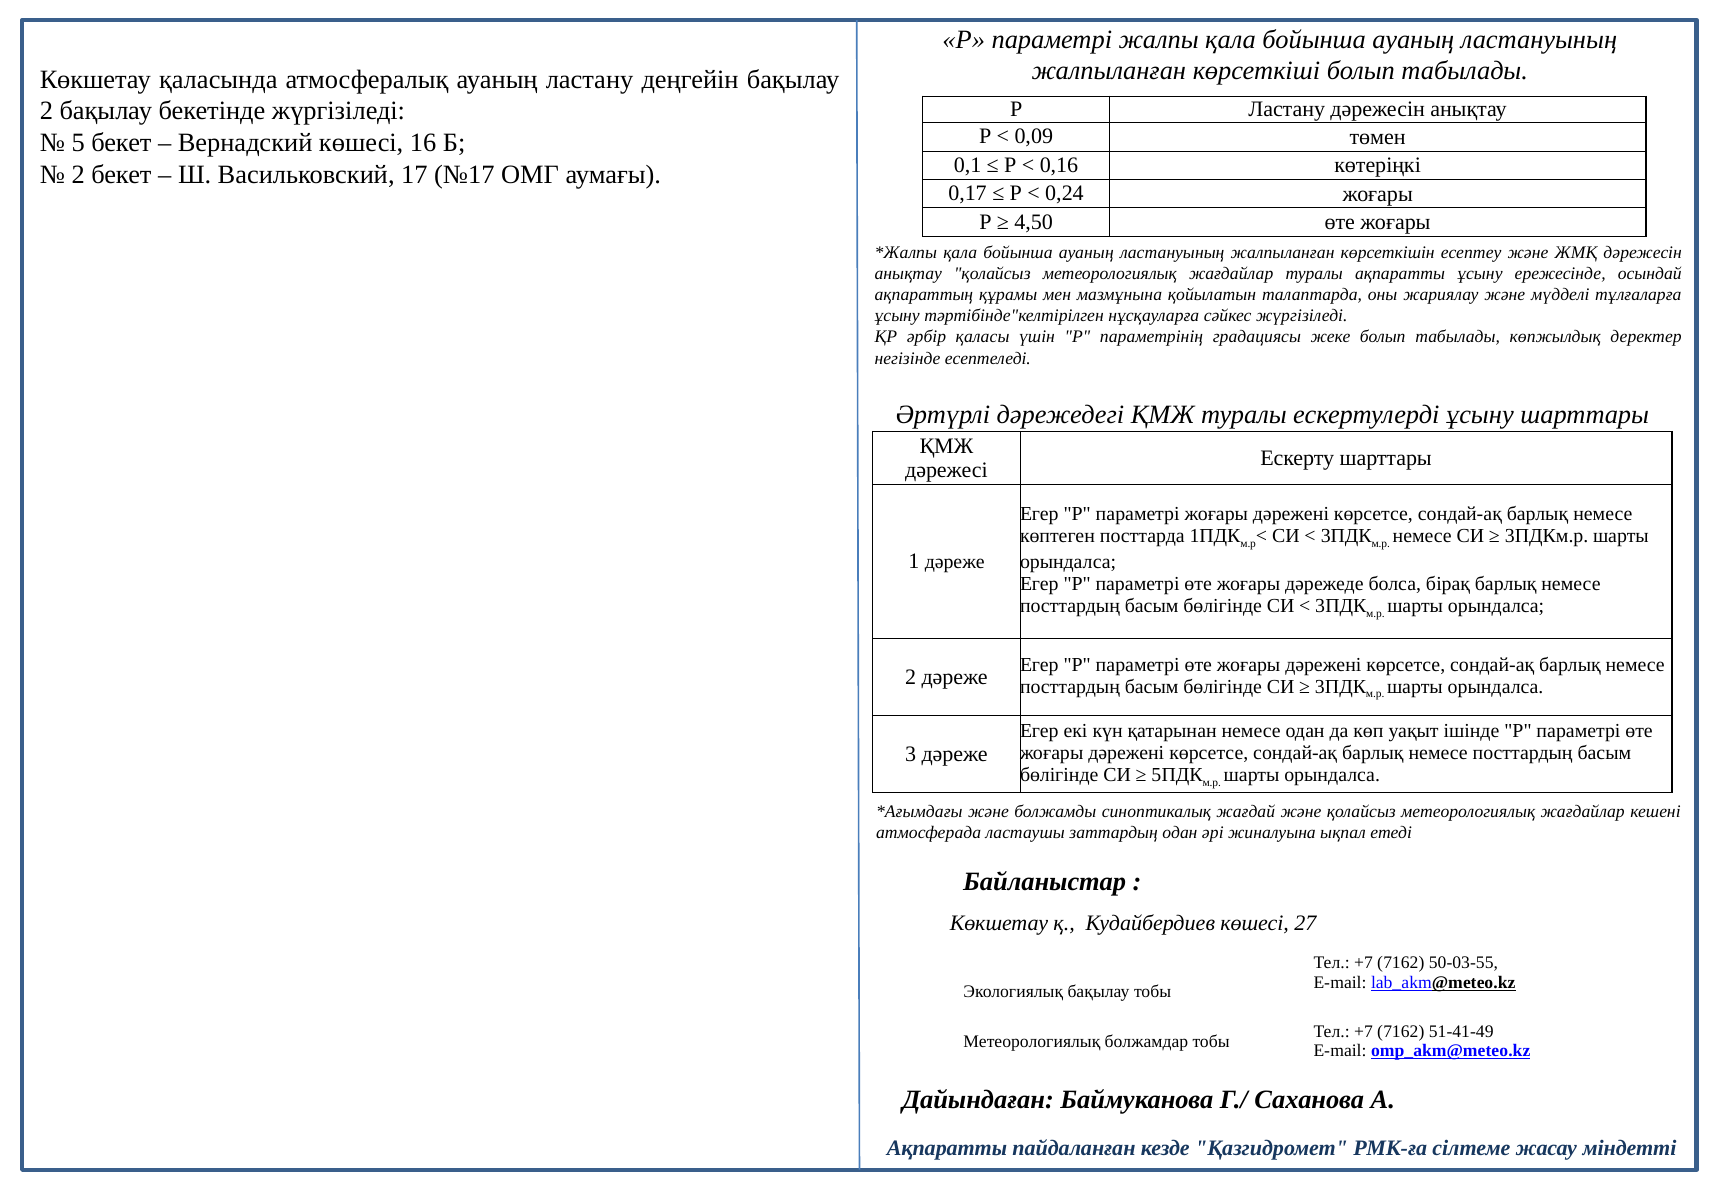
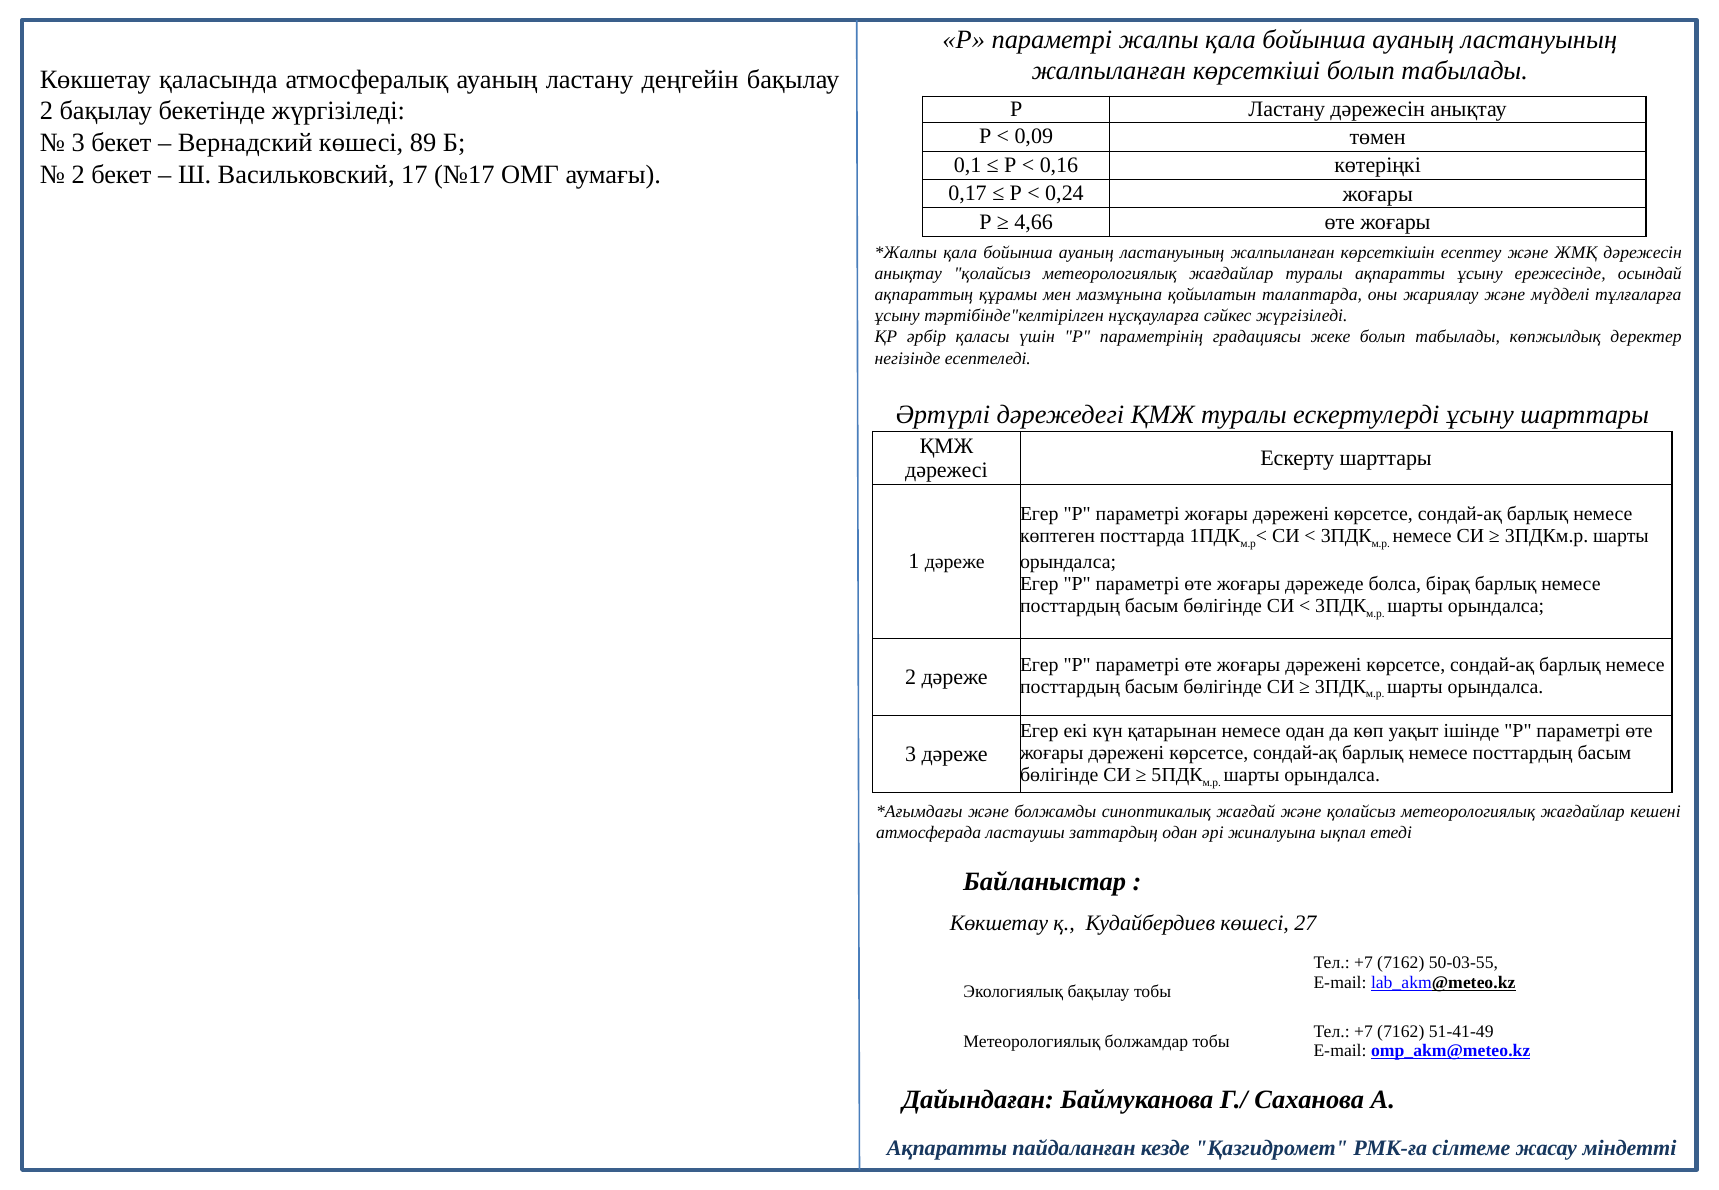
5: 5 -> 3 (78, 143)
16: 16 -> 89 (423, 143)
4,50: 4,50 -> 4,66 (1034, 222)
